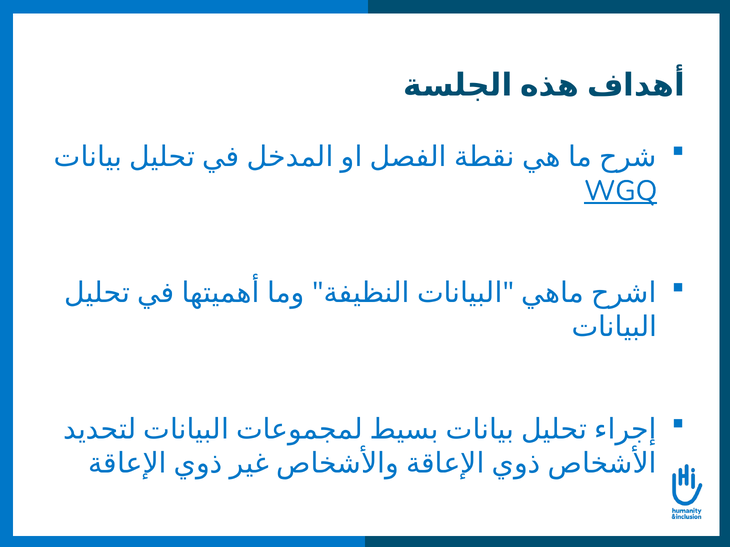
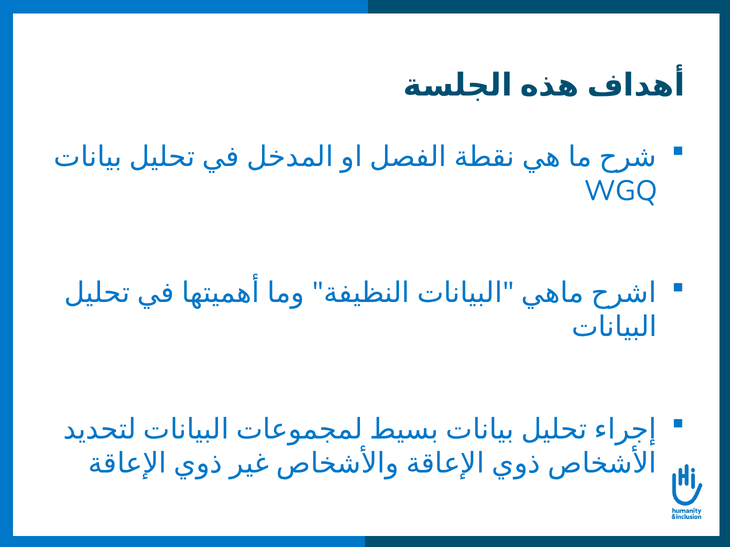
WGQ underline: present -> none (621, 191)
